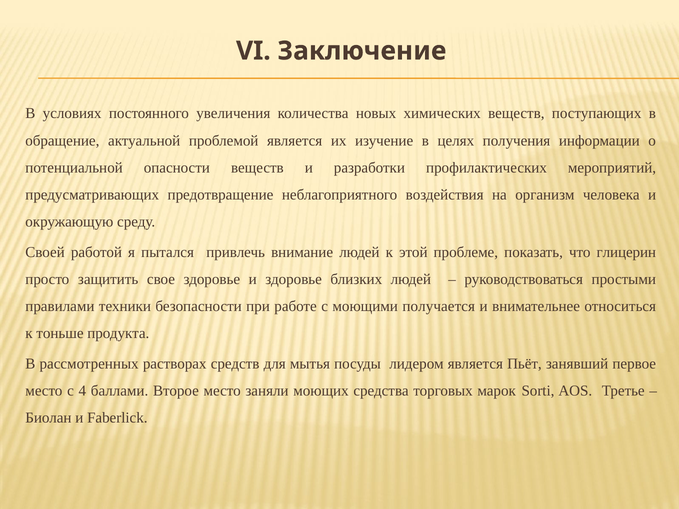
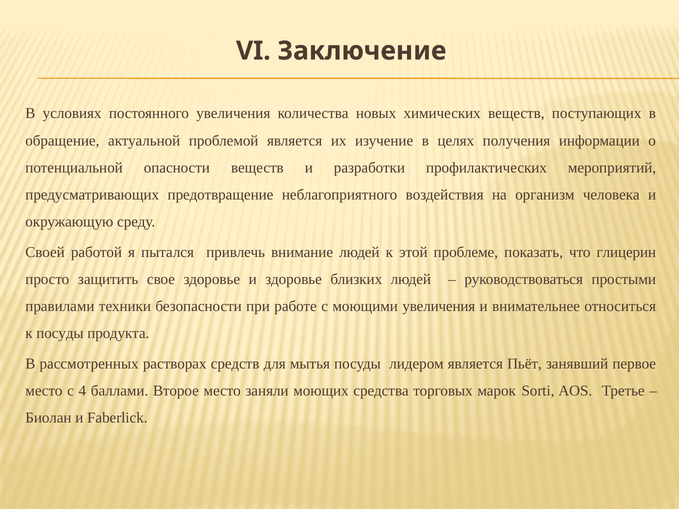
моющими получается: получается -> увеличения (439, 306)
к тоньше: тоньше -> посуды (60, 334)
